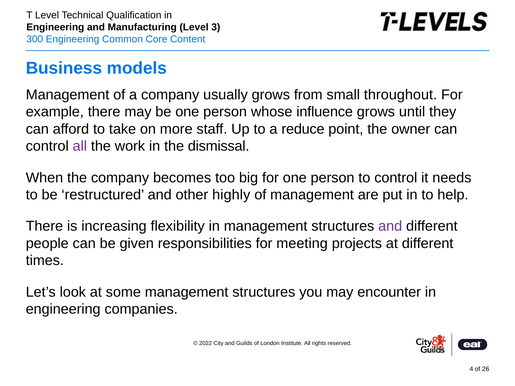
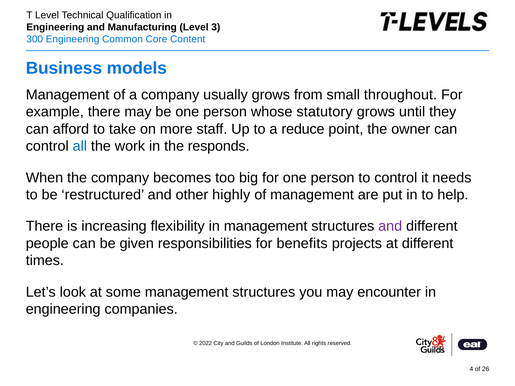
influence: influence -> statutory (325, 112)
all colour: purple -> blue (80, 146)
dismissal: dismissal -> responds (219, 146)
meeting: meeting -> benefits (302, 244)
